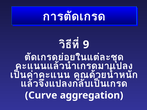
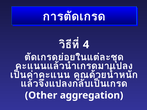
9: 9 -> 4 (86, 45)
Curve: Curve -> Other (41, 96)
